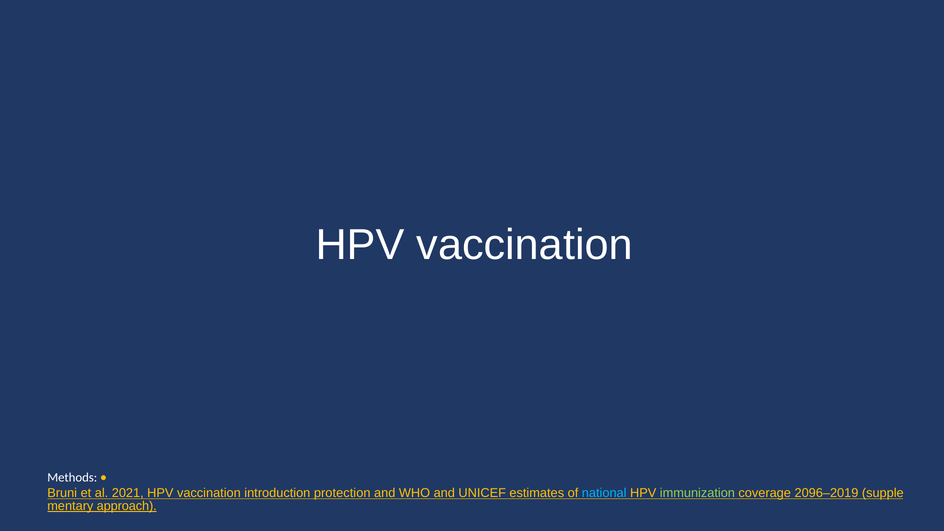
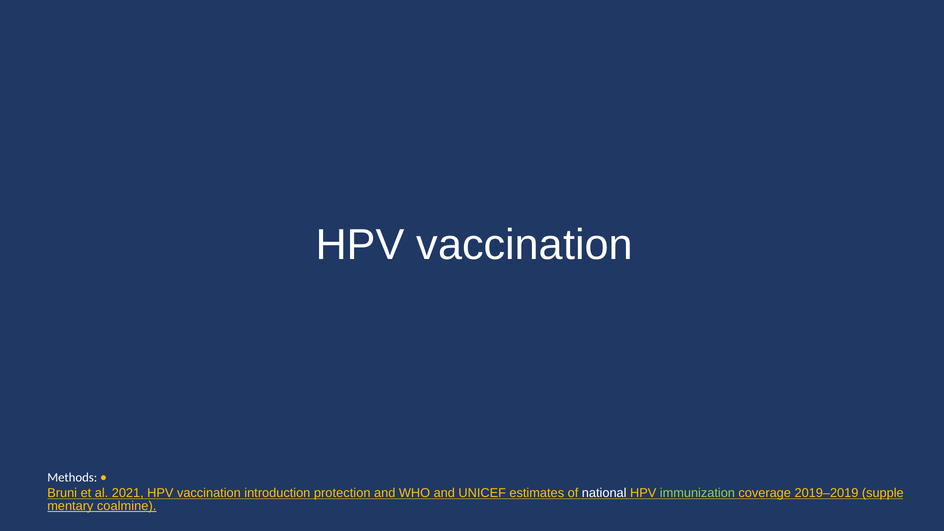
national colour: light blue -> white (604, 493)
2096–2019: 2096–2019 -> 2019–2019 (826, 493)
approach: approach -> coalmine (127, 506)
